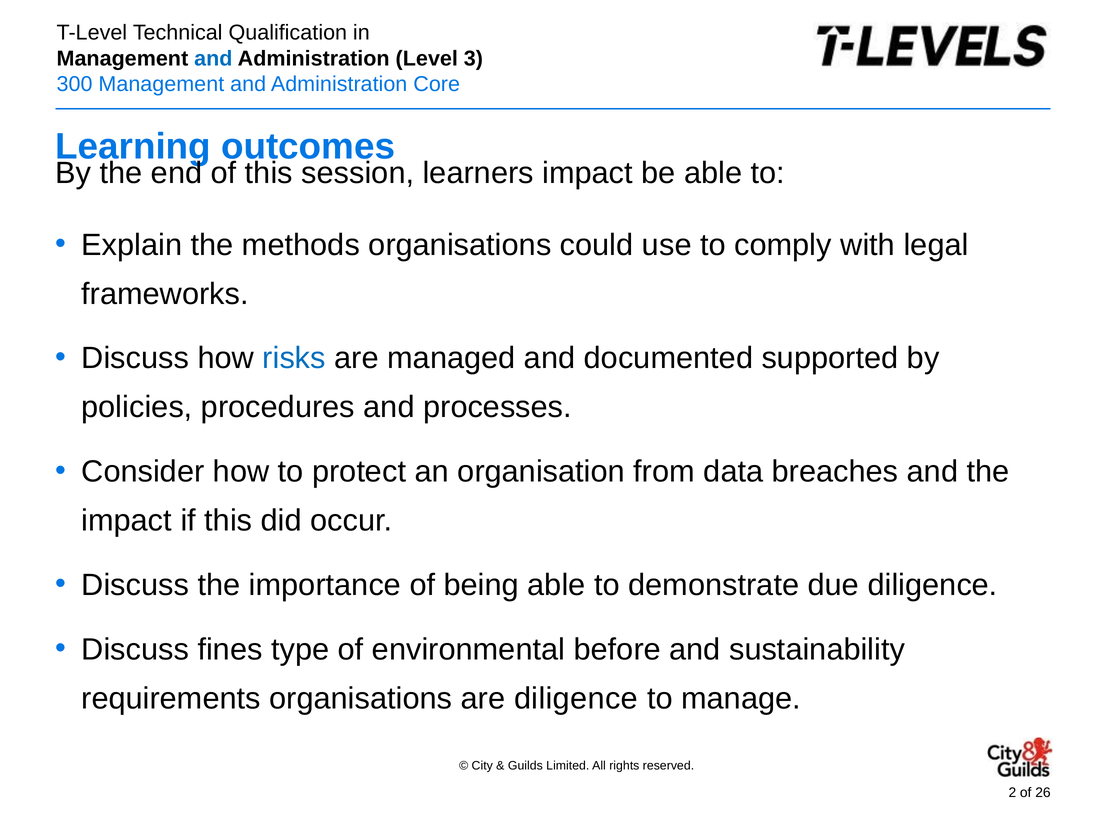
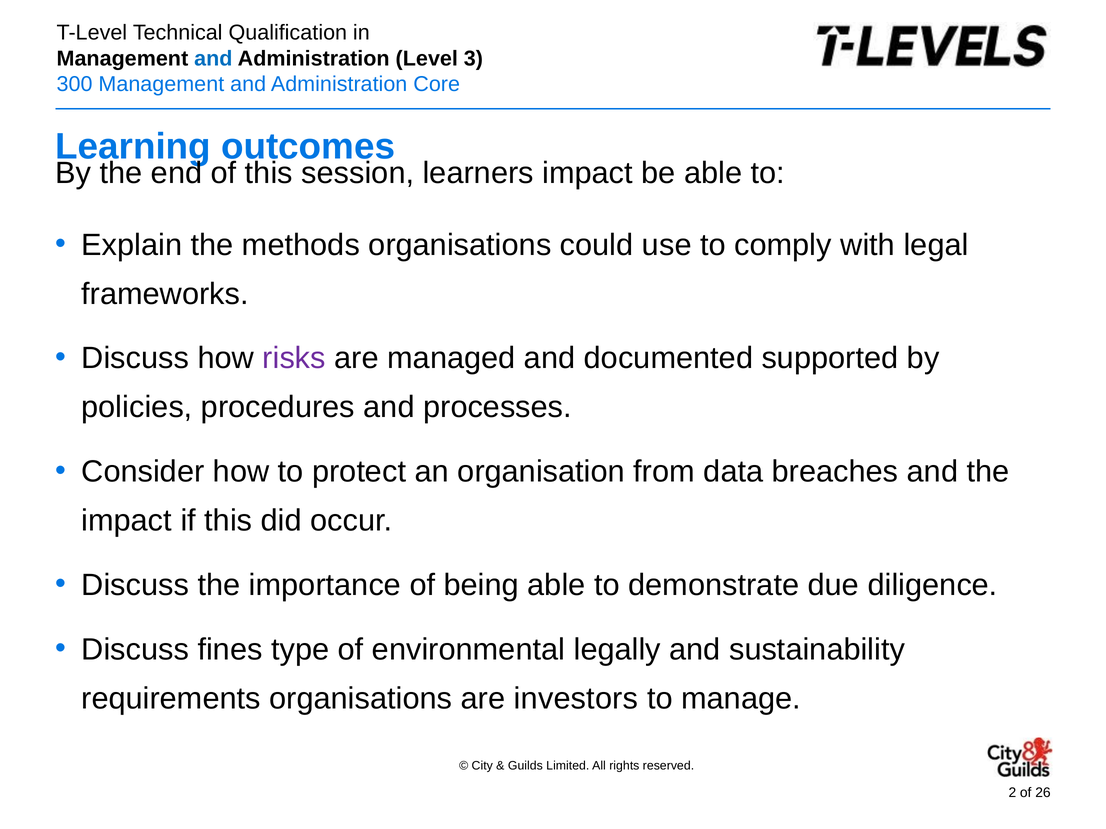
risks colour: blue -> purple (294, 358)
before: before -> legally (617, 650)
are diligence: diligence -> investors (576, 699)
